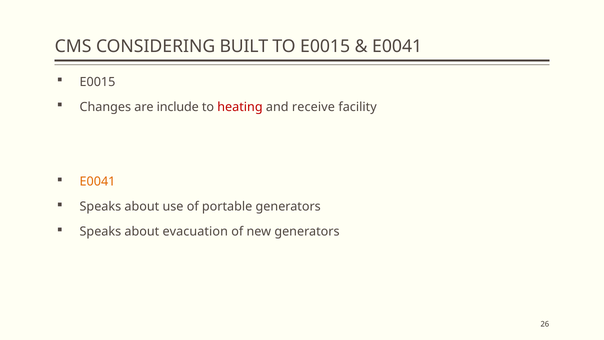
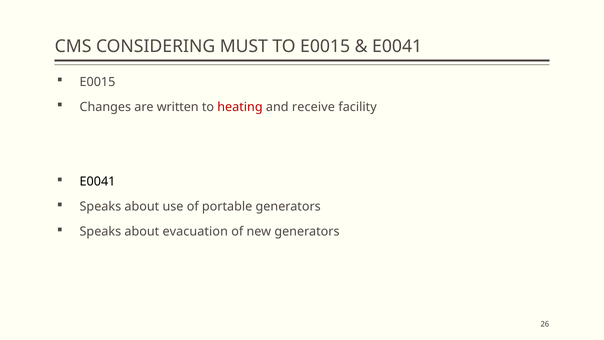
BUILT: BUILT -> MUST (244, 46)
include: include -> written (178, 107)
E0041 colour: orange -> black (98, 182)
